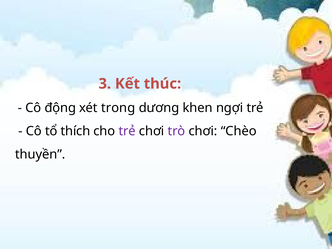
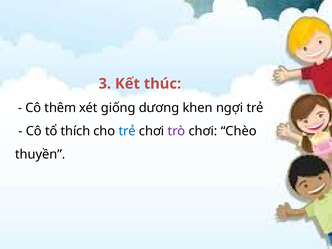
động: động -> thêm (60, 108)
trong: trong -> giống (118, 108)
trẻ colour: purple -> blue (127, 131)
